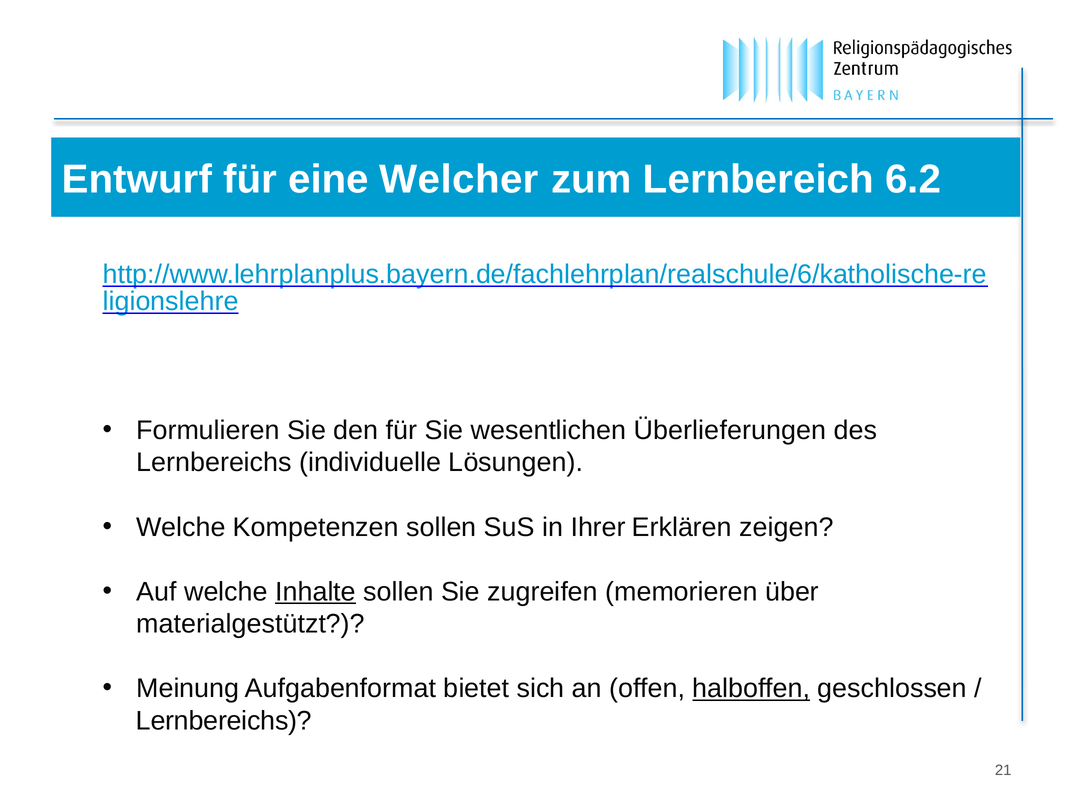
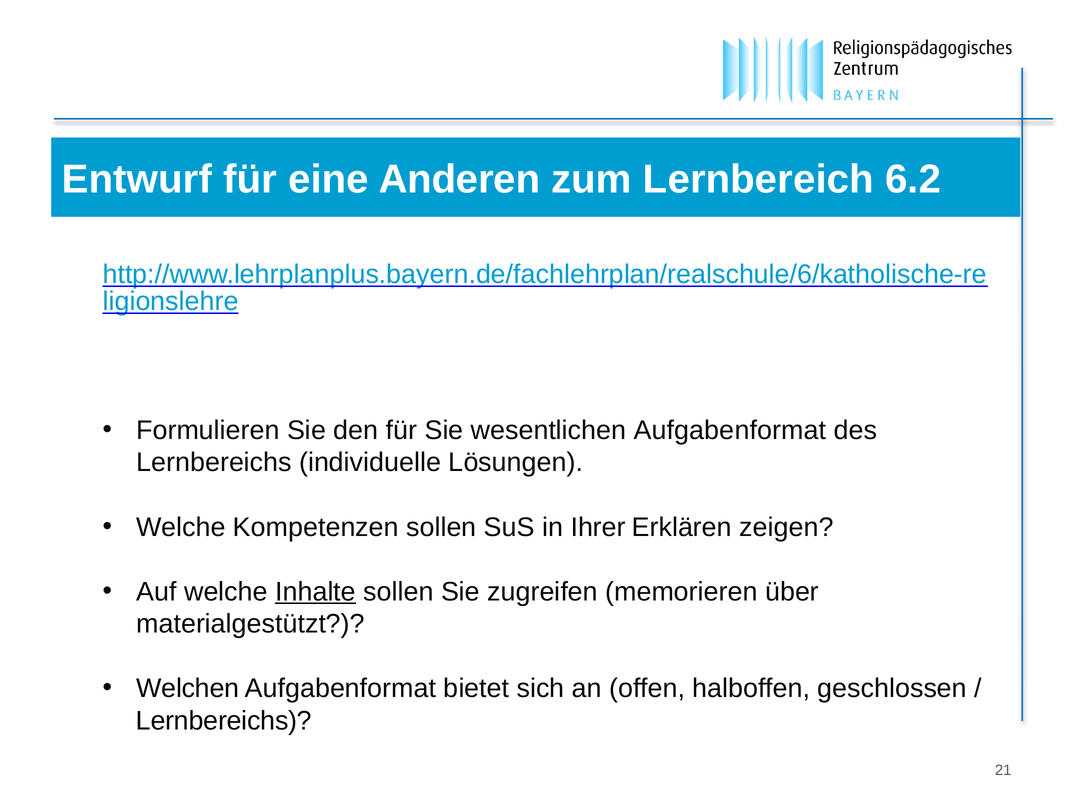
Welcher: Welcher -> Anderen (459, 180)
wesentlichen Überlieferungen: Überlieferungen -> Aufgabenformat (730, 430)
Meinung: Meinung -> Welchen (188, 689)
halboffen underline: present -> none (751, 689)
